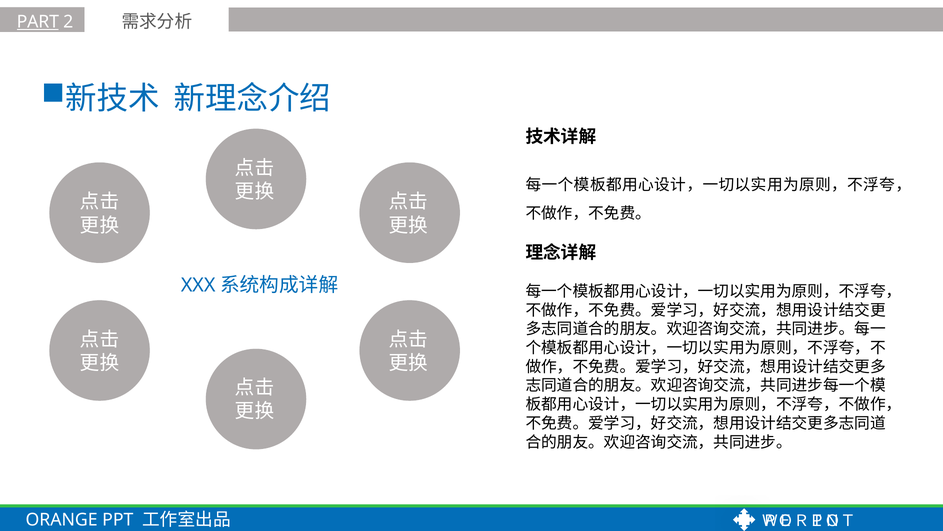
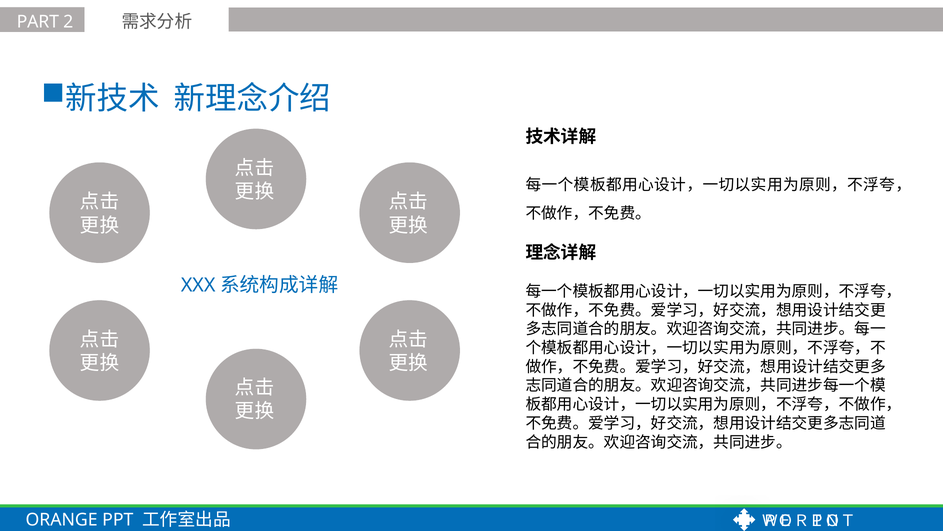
PART underline: present -> none (38, 22)
